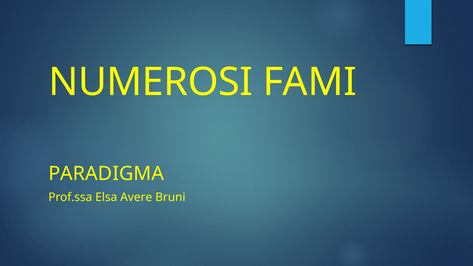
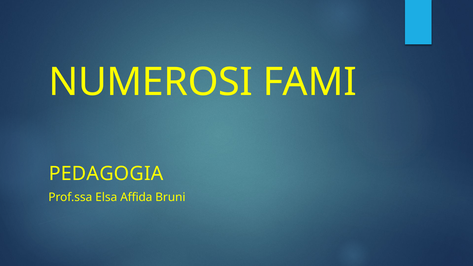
PARADIGMA: PARADIGMA -> PEDAGOGIA (106, 174)
Avere: Avere -> Affida (136, 197)
